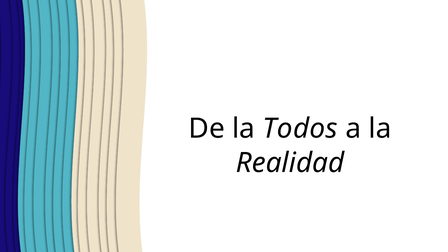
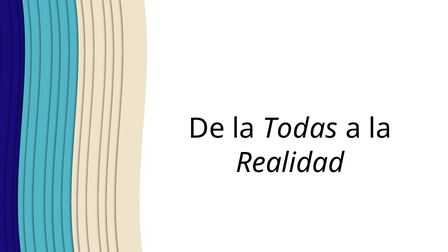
Todos: Todos -> Todas (300, 129)
